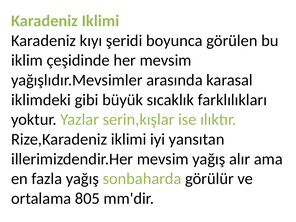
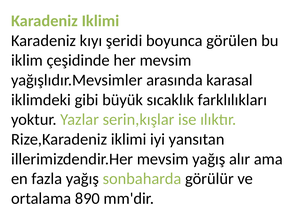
805: 805 -> 890 (87, 198)
